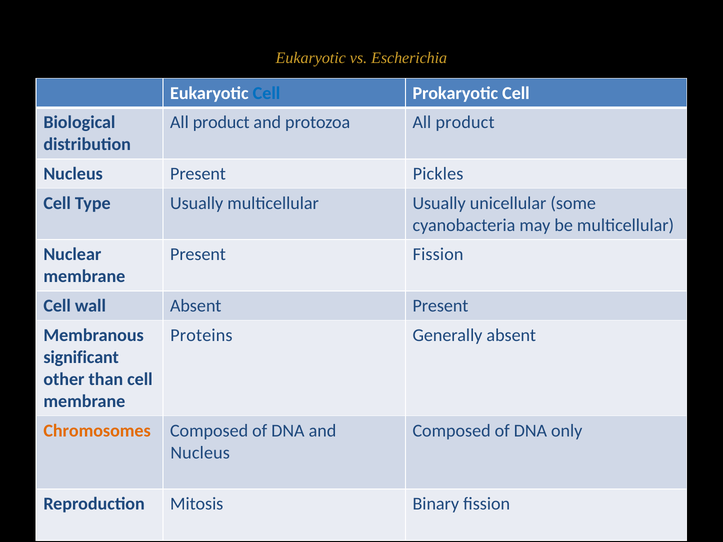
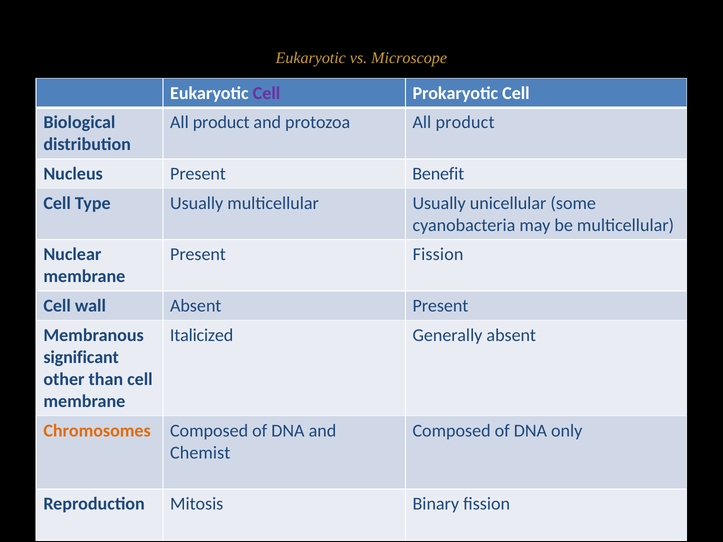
Escherichia: Escherichia -> Microscope (409, 58)
Cell colour: blue -> purple (266, 93)
Pickles: Pickles -> Benefit (438, 174)
Proteins: Proteins -> Italicized (202, 335)
Nucleus: Nucleus -> Chemist (200, 453)
